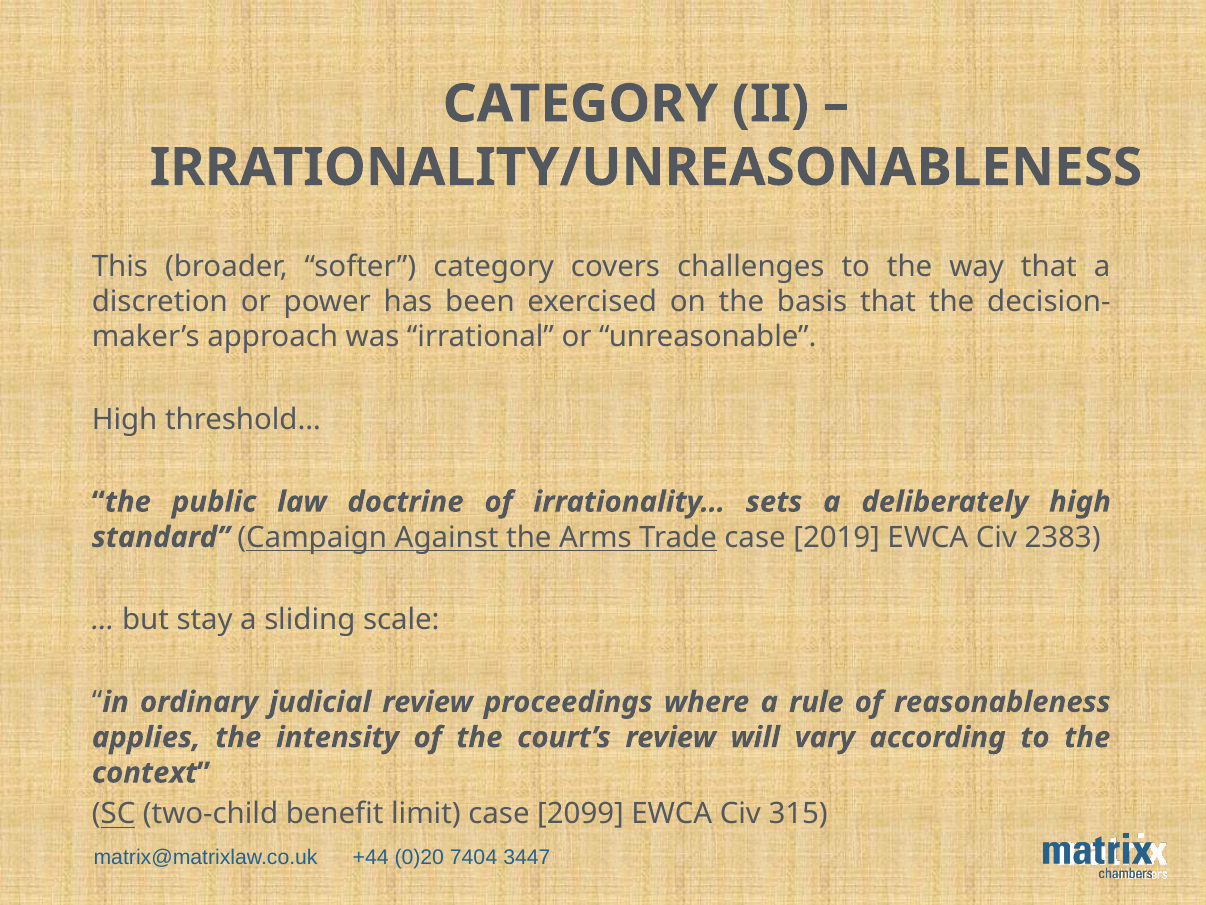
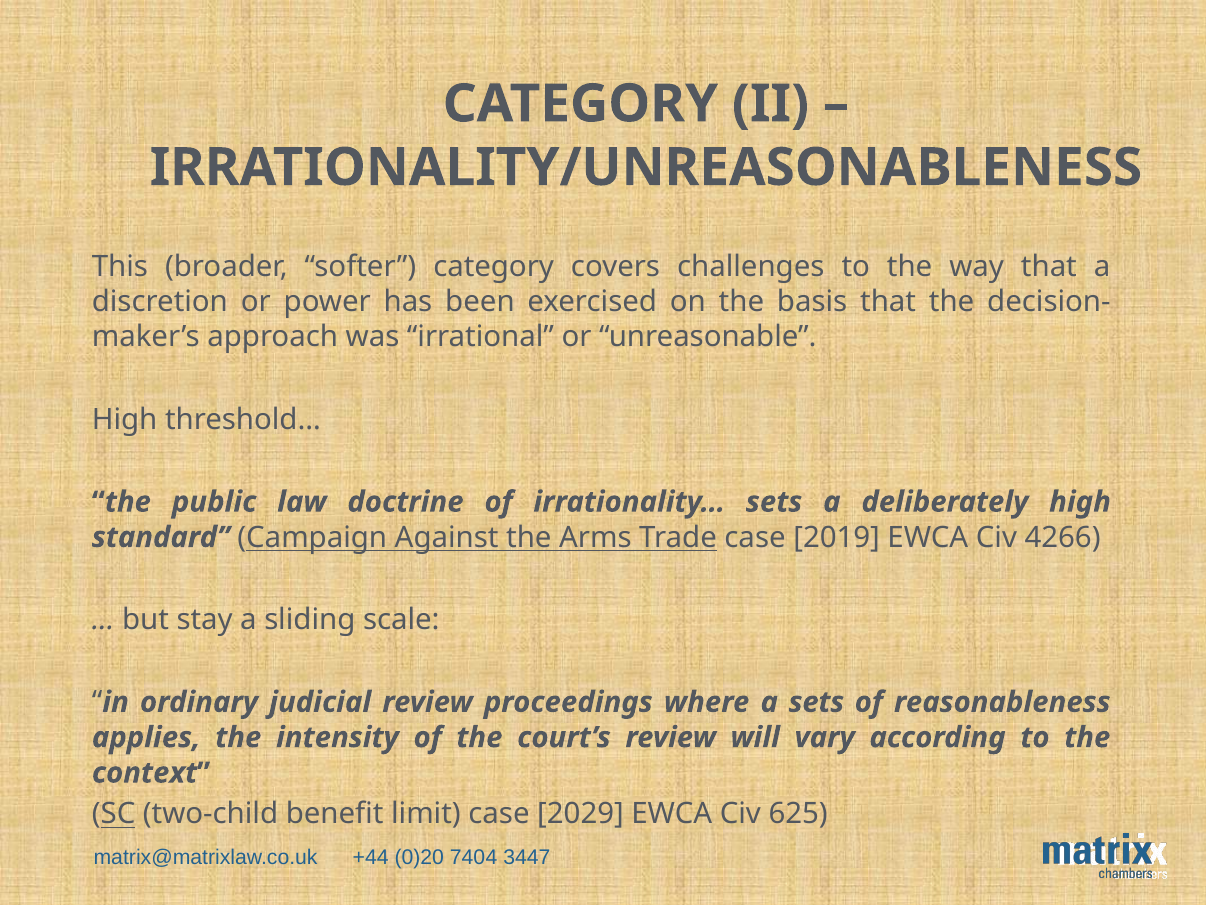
2383: 2383 -> 4266 (1063, 537)
a rule: rule -> sets (816, 702)
2099: 2099 -> 2029 (581, 814)
315: 315 -> 625 (798, 814)
